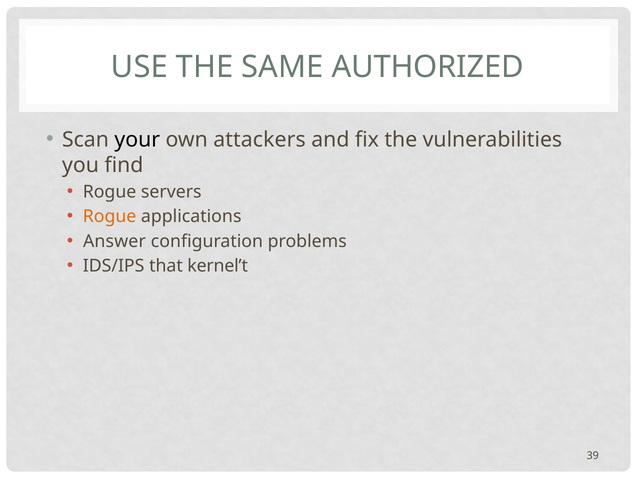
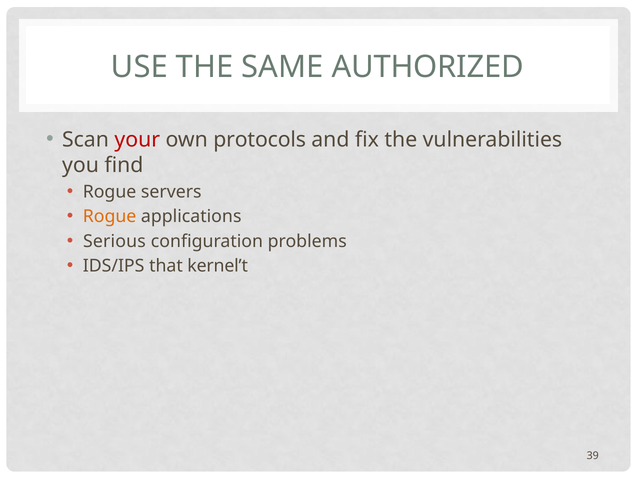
your colour: black -> red (137, 140)
attackers: attackers -> protocols (260, 140)
Answer: Answer -> Serious (114, 241)
